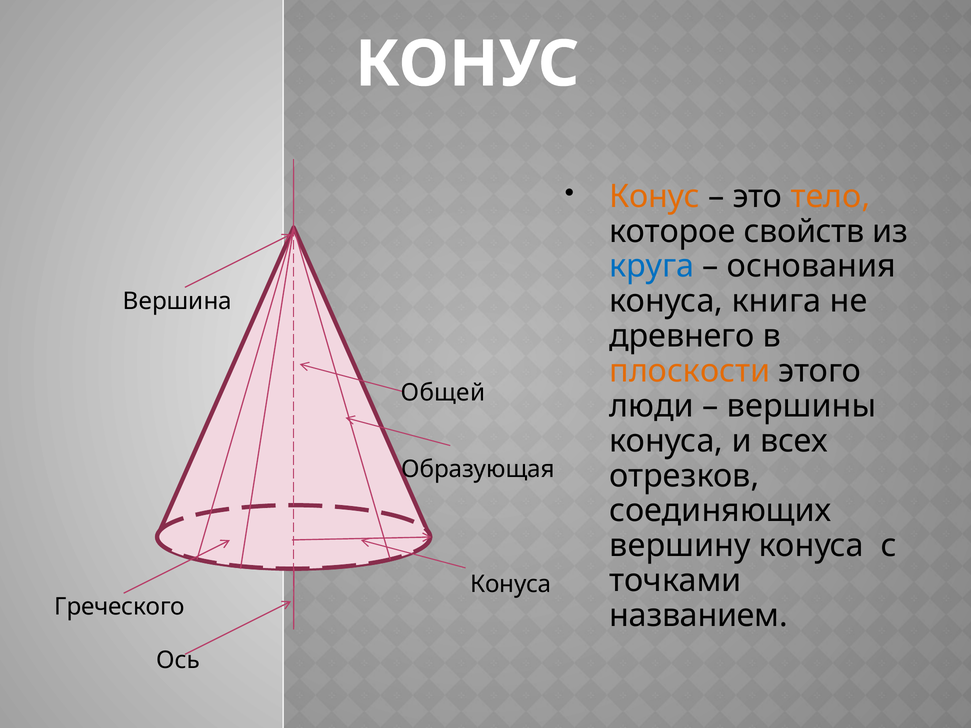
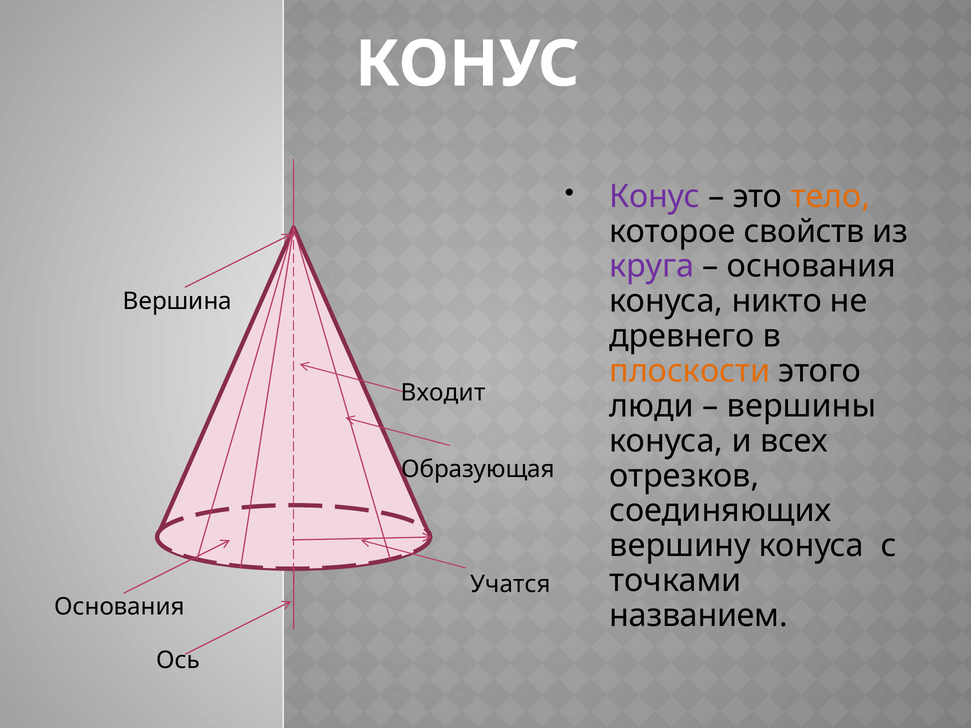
Конус colour: orange -> purple (655, 197)
круга colour: blue -> purple (652, 266)
книга: книга -> никто (777, 301)
Общей: Общей -> Входит (443, 393)
Конуса: Конуса -> Учатся (511, 584)
Греческого: Греческого -> Основания (120, 607)
